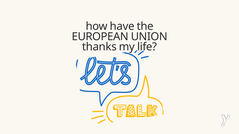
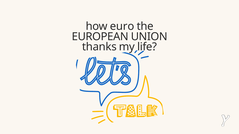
have: have -> euro (122, 26)
